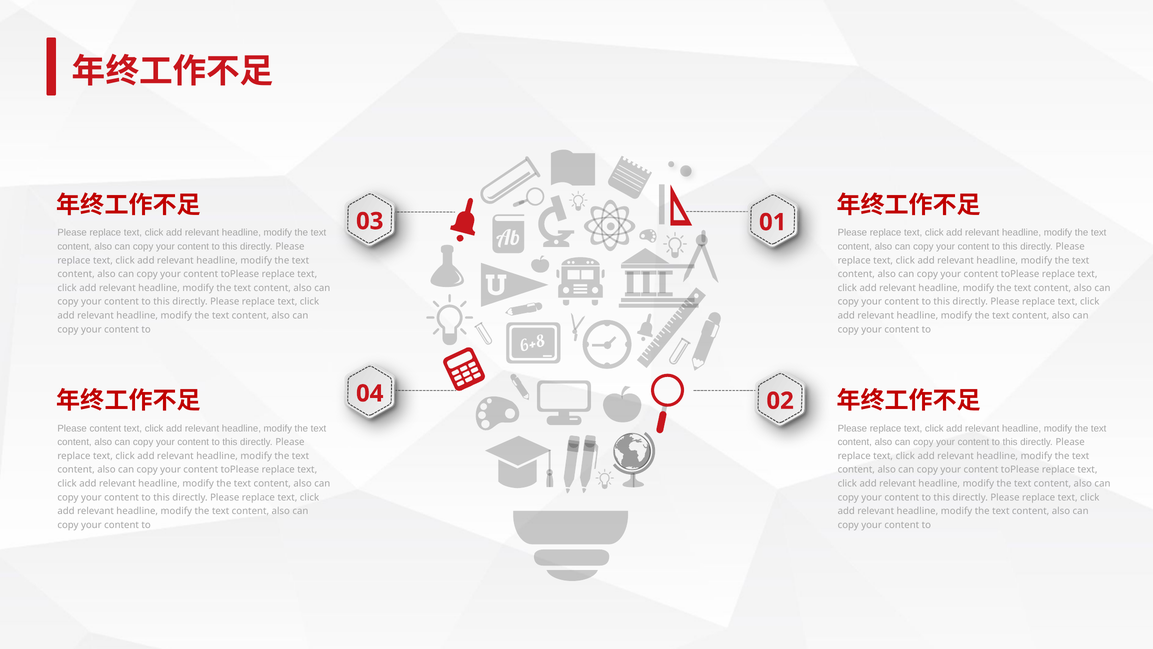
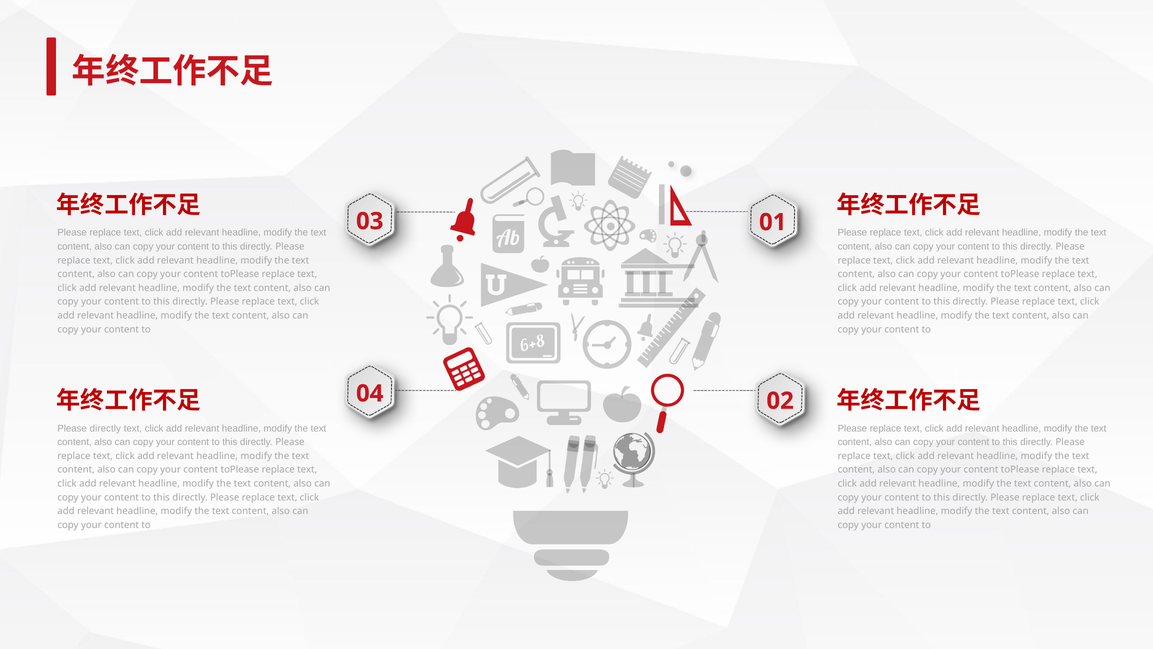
Please content: content -> directly (105, 428)
